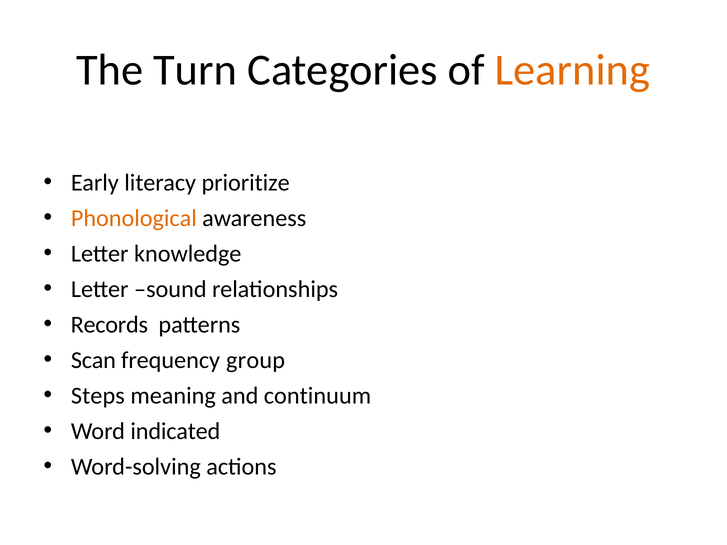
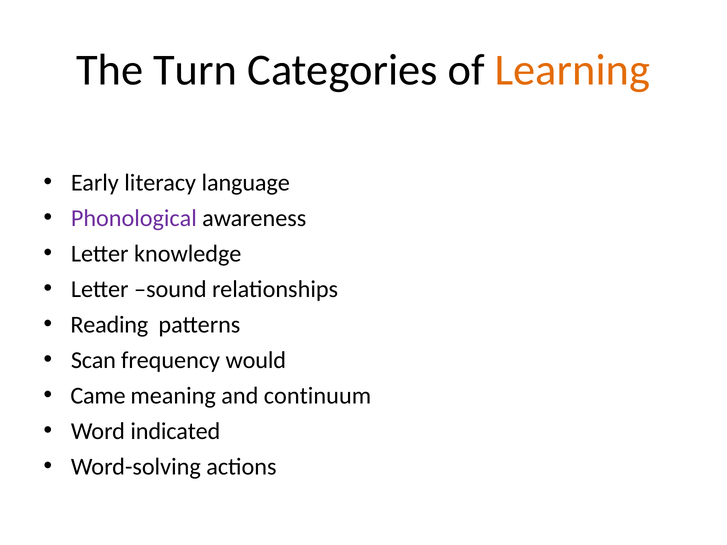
prioritize: prioritize -> language (246, 183)
Phonological colour: orange -> purple (134, 218)
Records: Records -> Reading (109, 325)
group: group -> would (256, 360)
Steps: Steps -> Came (98, 396)
